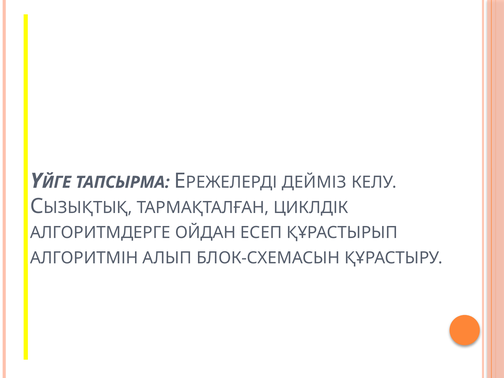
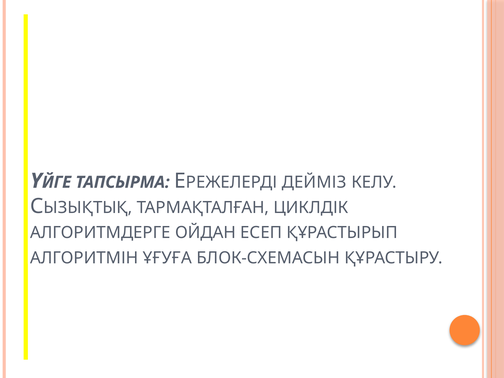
АЛЫП: АЛЫП -> ҰҒУҒА (167, 258)
